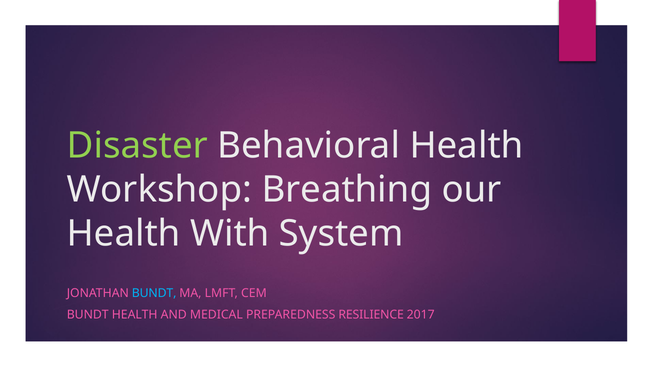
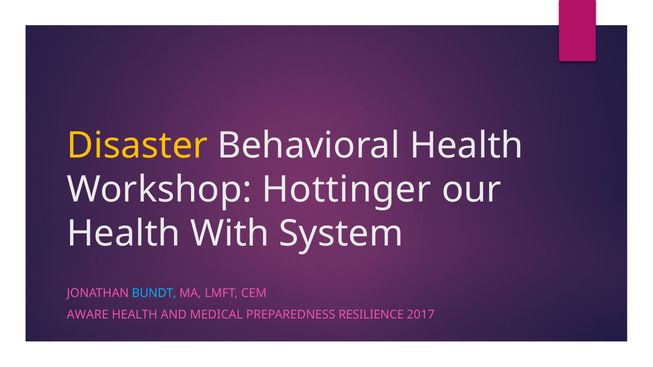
Disaster colour: light green -> yellow (137, 146)
Breathing: Breathing -> Hottinger (347, 190)
BUNDT: BUNDT -> AWARE (88, 315)
